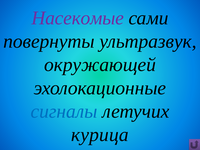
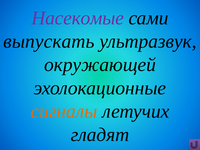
повернуты: повернуты -> выпускать (49, 41)
сигналы colour: blue -> orange (64, 111)
курица: курица -> гладят (100, 135)
